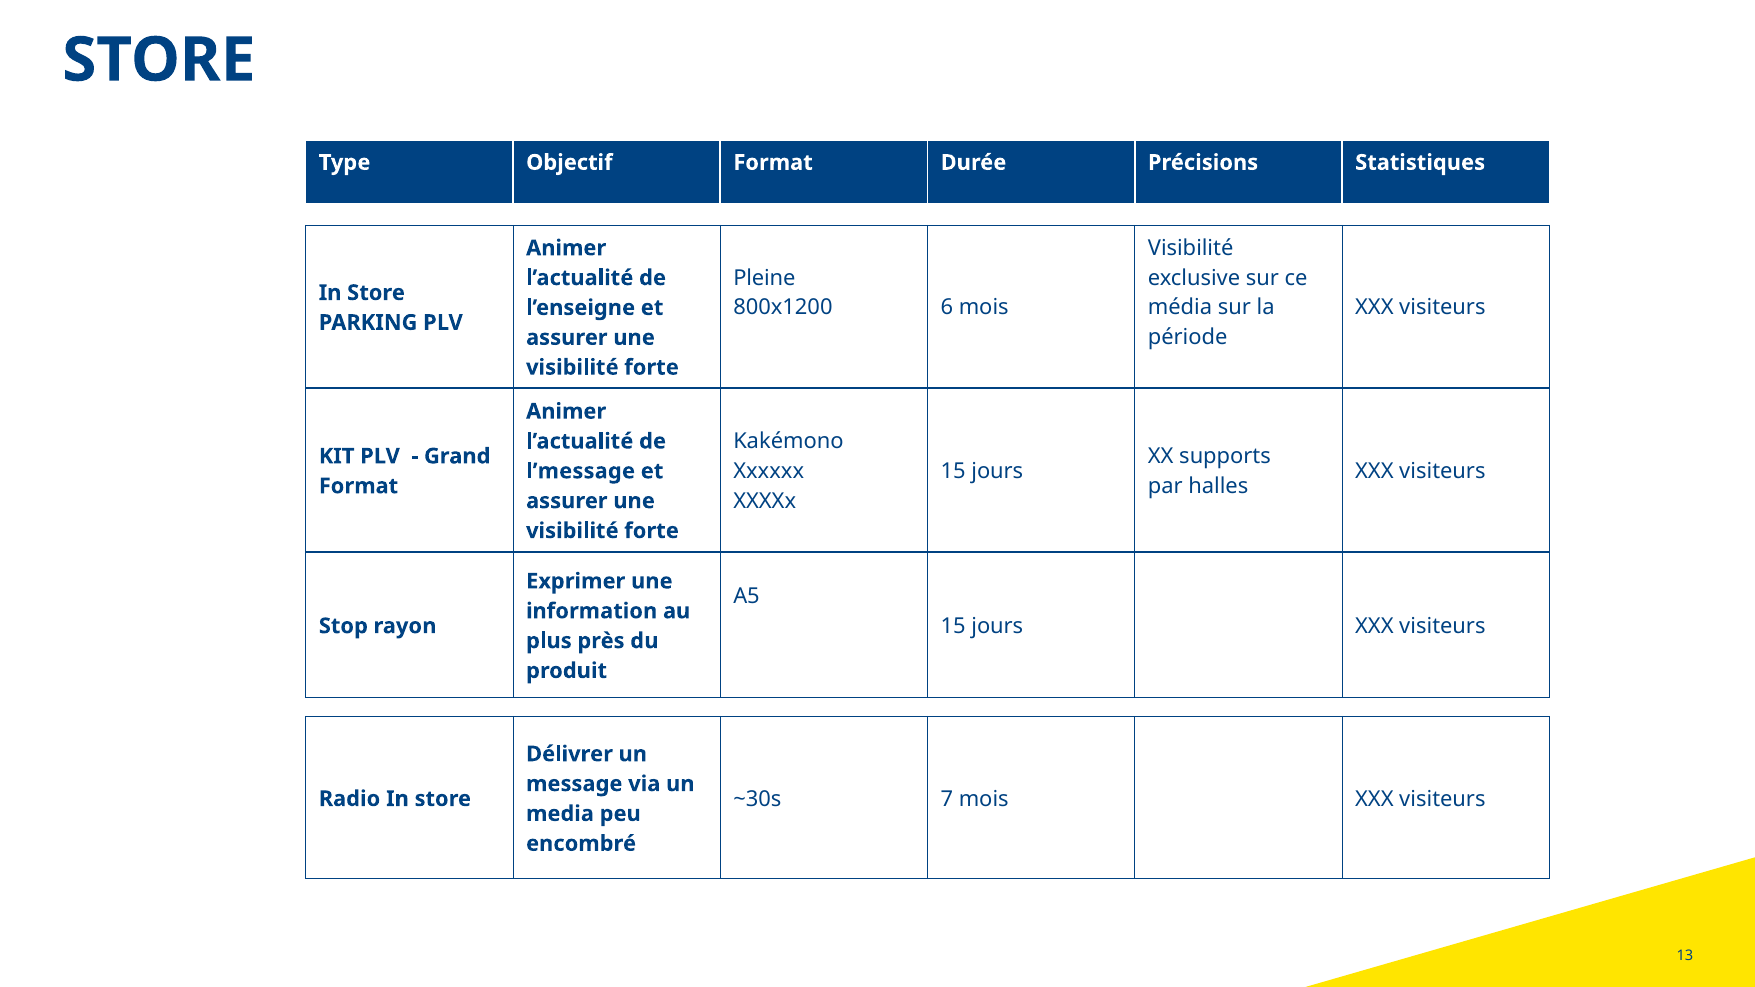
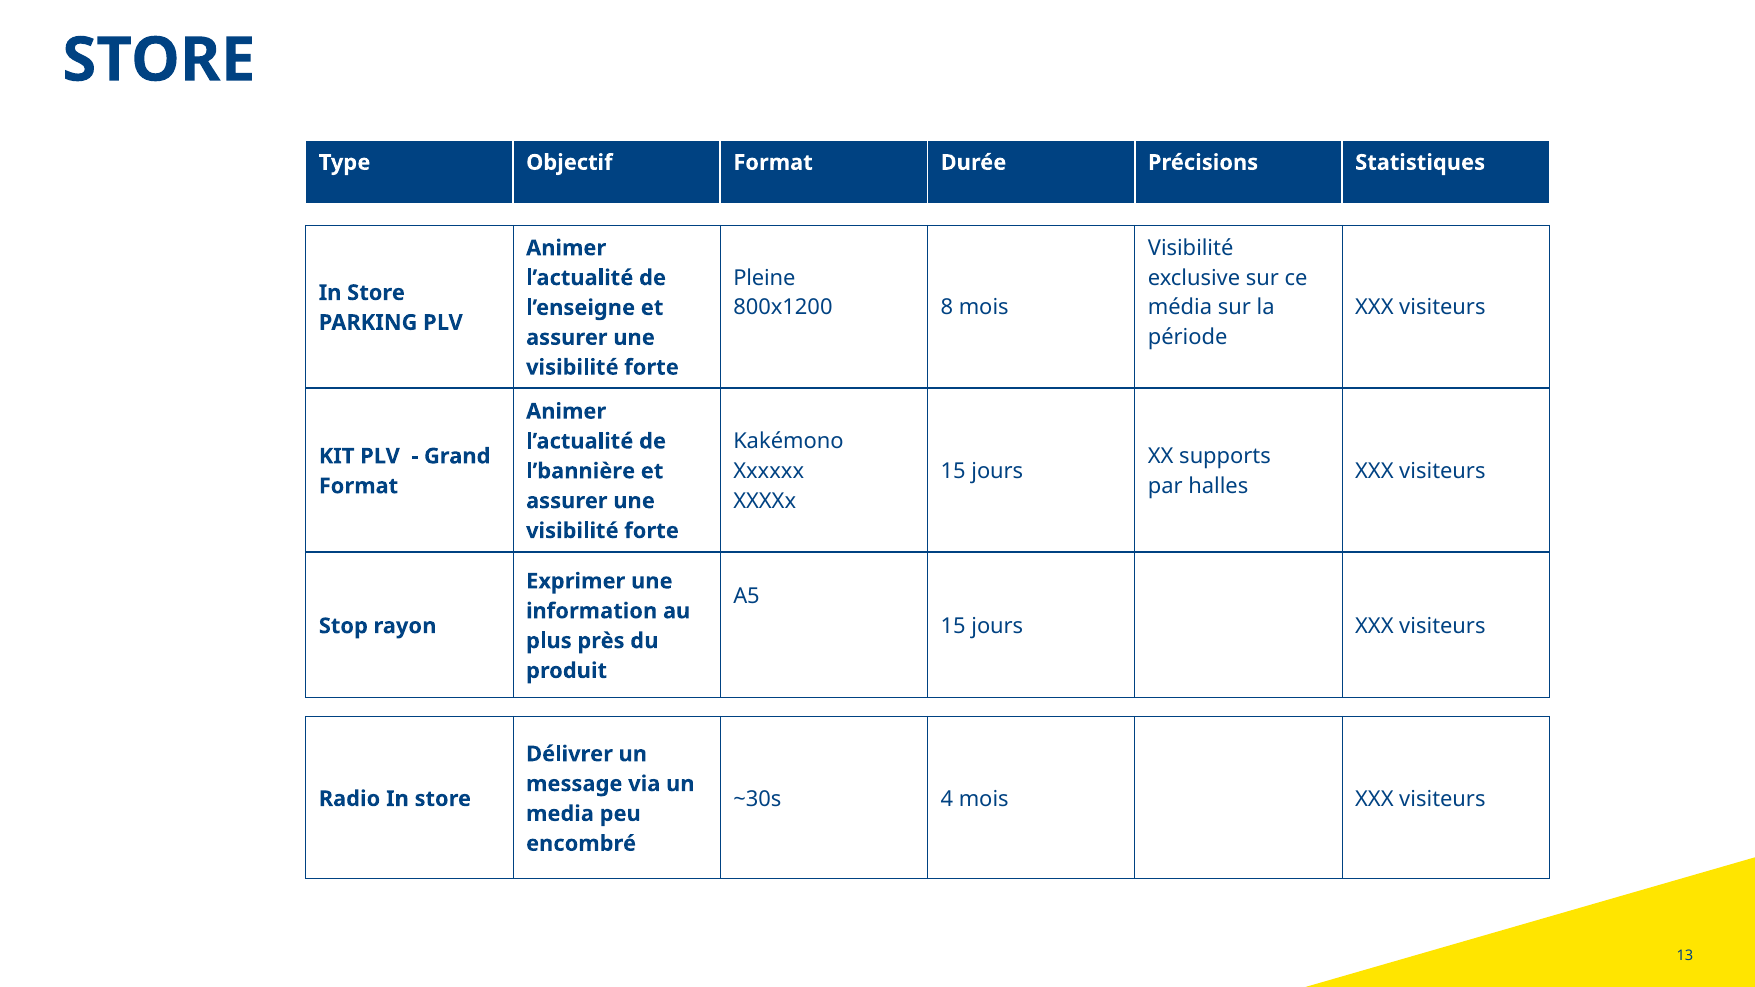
6: 6 -> 8 (947, 308)
l’message: l’message -> l’bannière (581, 471)
7: 7 -> 4 (947, 799)
